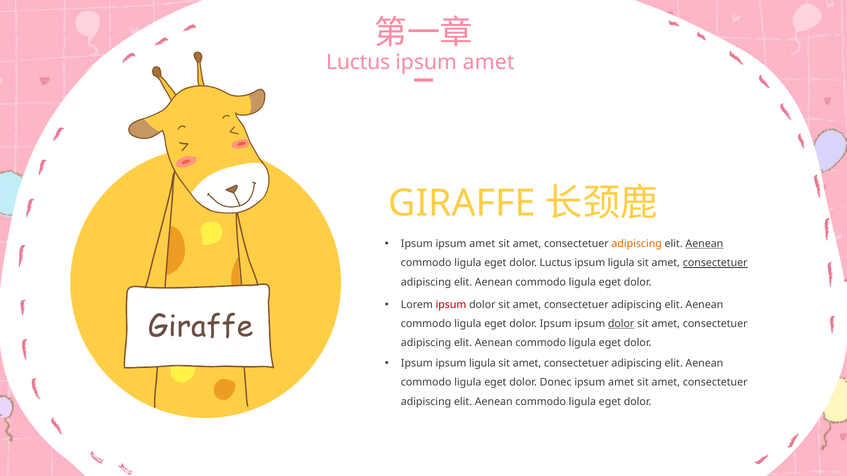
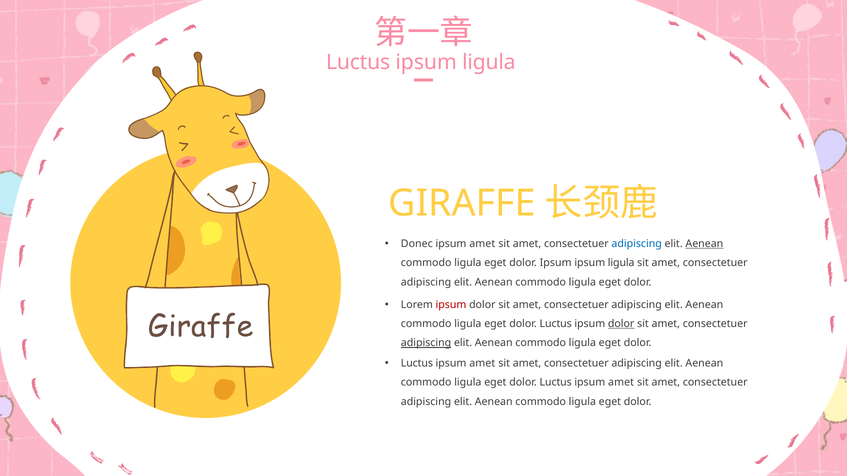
amet: amet -> ligula (489, 62)
Ipsum: Ipsum -> Donec (417, 244)
adipiscing colour: orange -> blue (637, 244)
dolor Luctus: Luctus -> Ipsum (556, 263)
consectetuer underline: present -> none (715, 263)
Ipsum: Ipsum -> Luctus (556, 324)
adipiscing underline: none -> present (426, 343)
Ipsum: Ipsum -> Luctus (417, 364)
ligula: ligula -> amet (482, 364)
Donec: Donec -> Luctus (556, 383)
